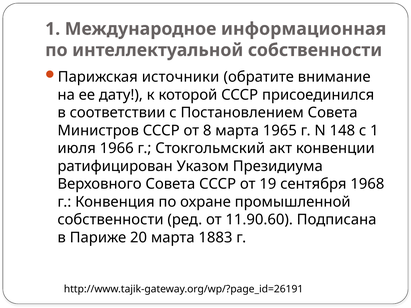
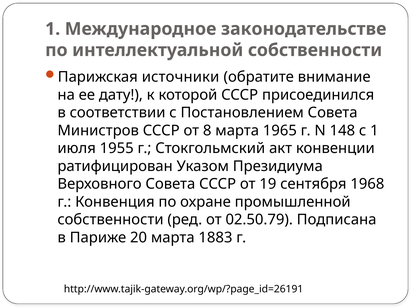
информационная: информационная -> законодательстве (304, 29)
1966: 1966 -> 1955 (117, 148)
11.90.60: 11.90.60 -> 02.50.79 (259, 220)
